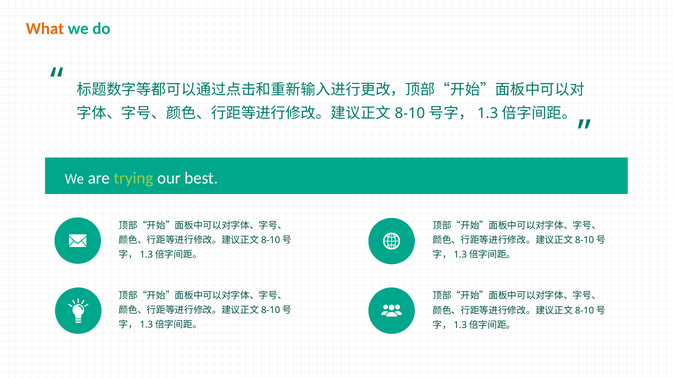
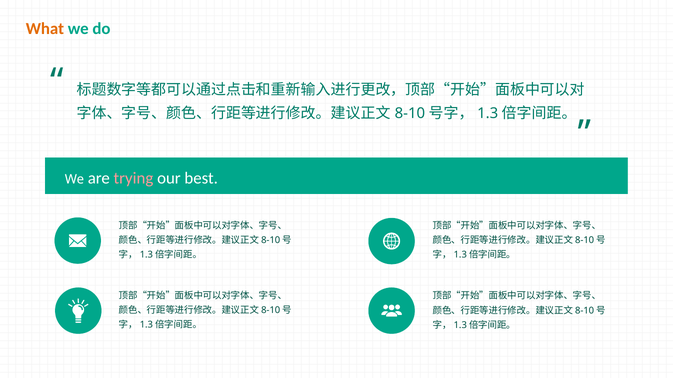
trying colour: light green -> pink (133, 178)
